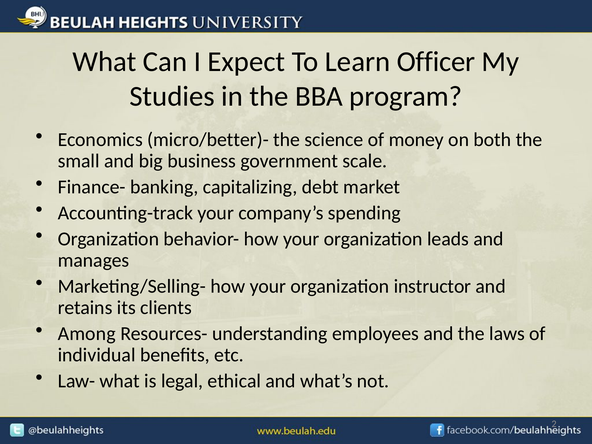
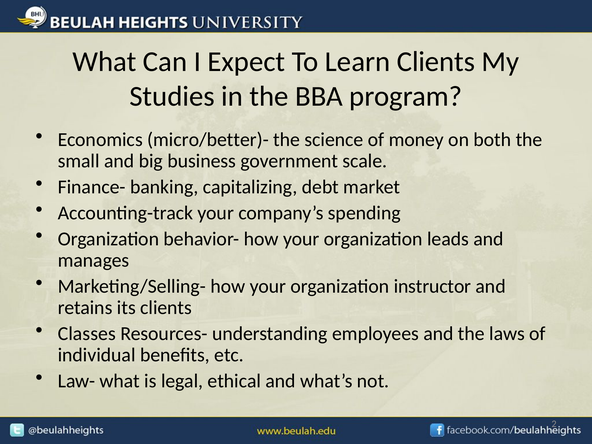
Learn Officer: Officer -> Clients (436, 62)
Among: Among -> Classes (87, 334)
